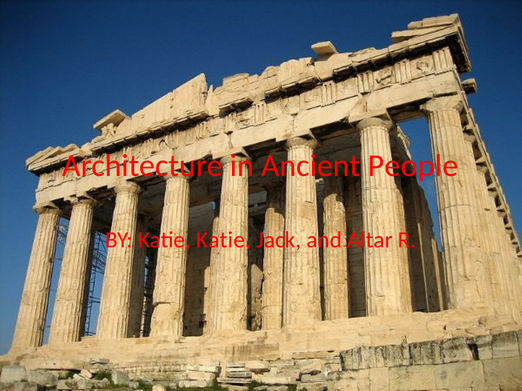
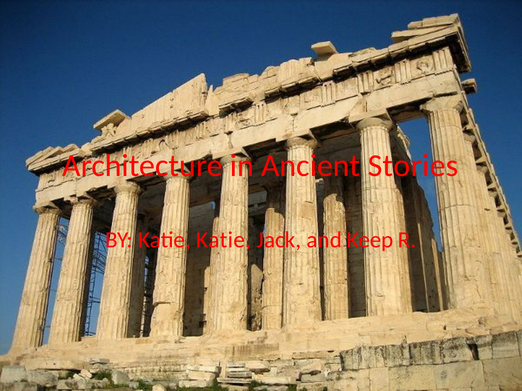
People: People -> Stories (413, 166)
Altar: Altar -> Keep (370, 240)
